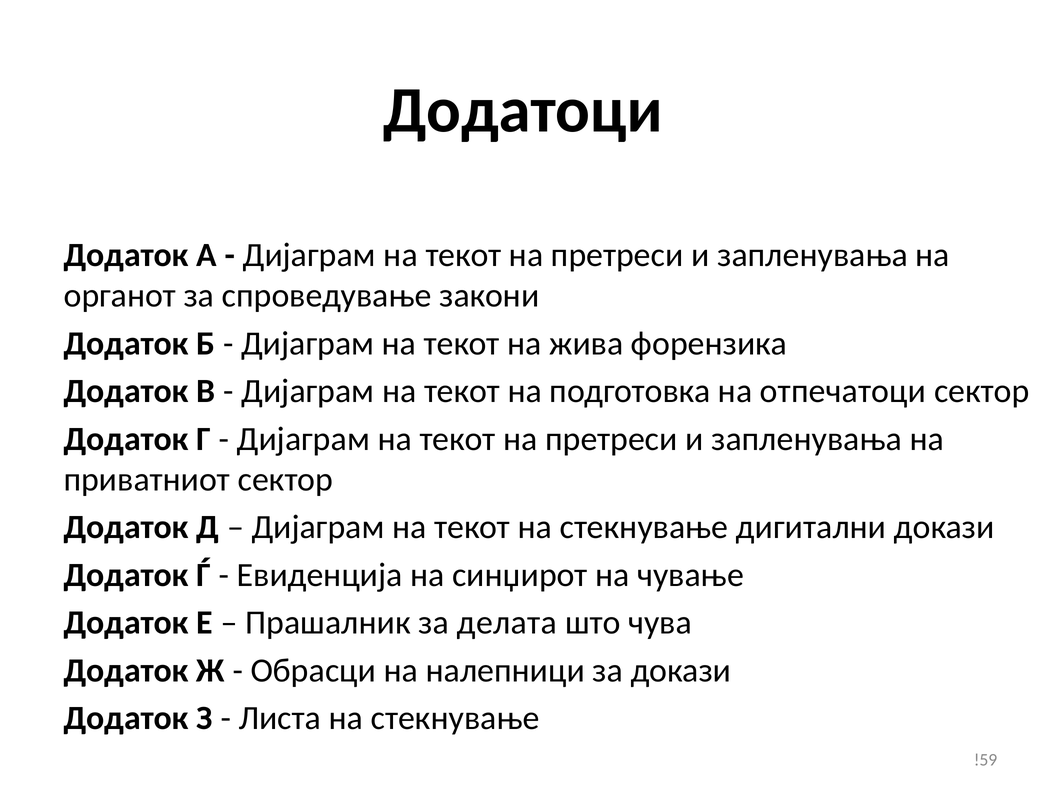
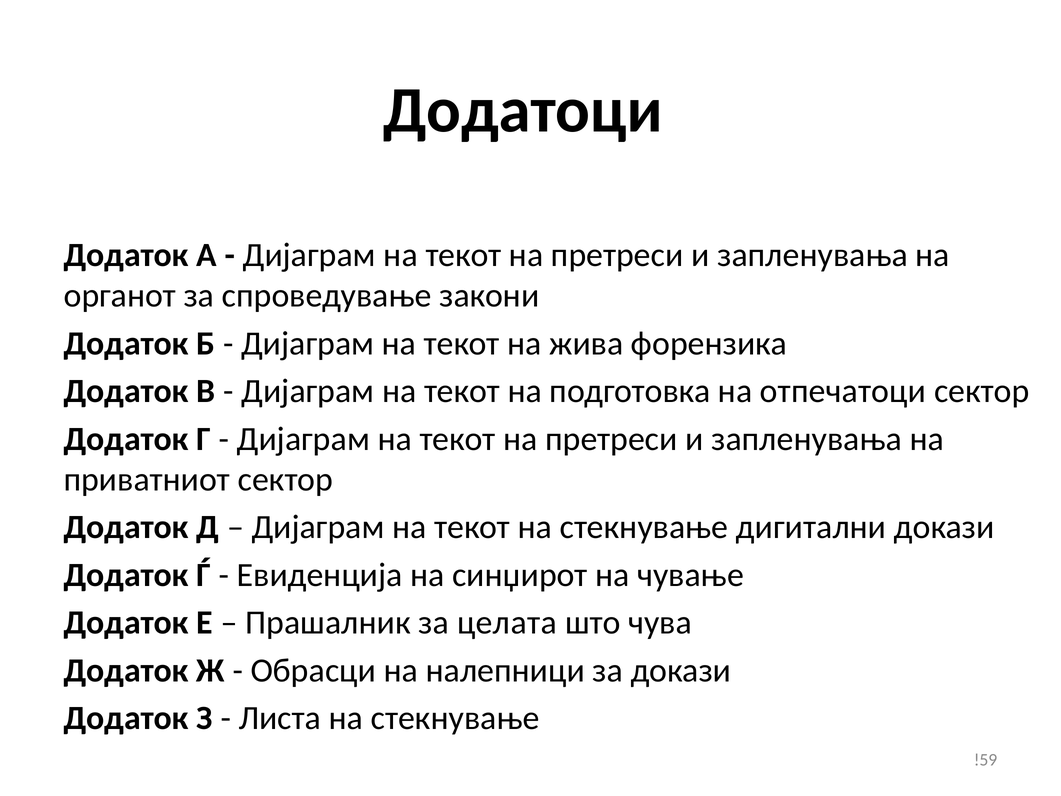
делата: делата -> целата (507, 622)
